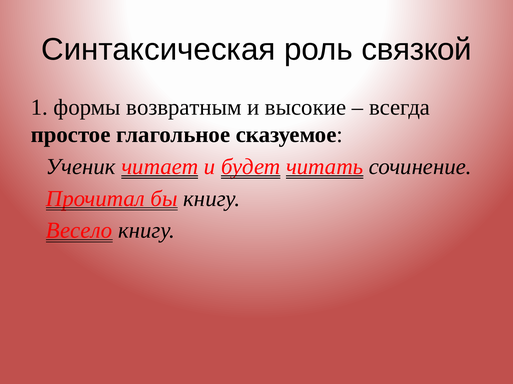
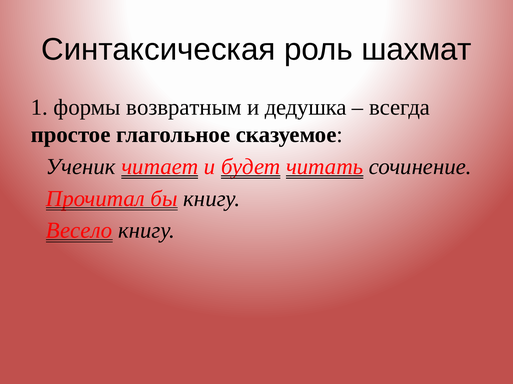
связкой: связкой -> шахмат (417, 50)
высокие: высокие -> дедушка (306, 108)
